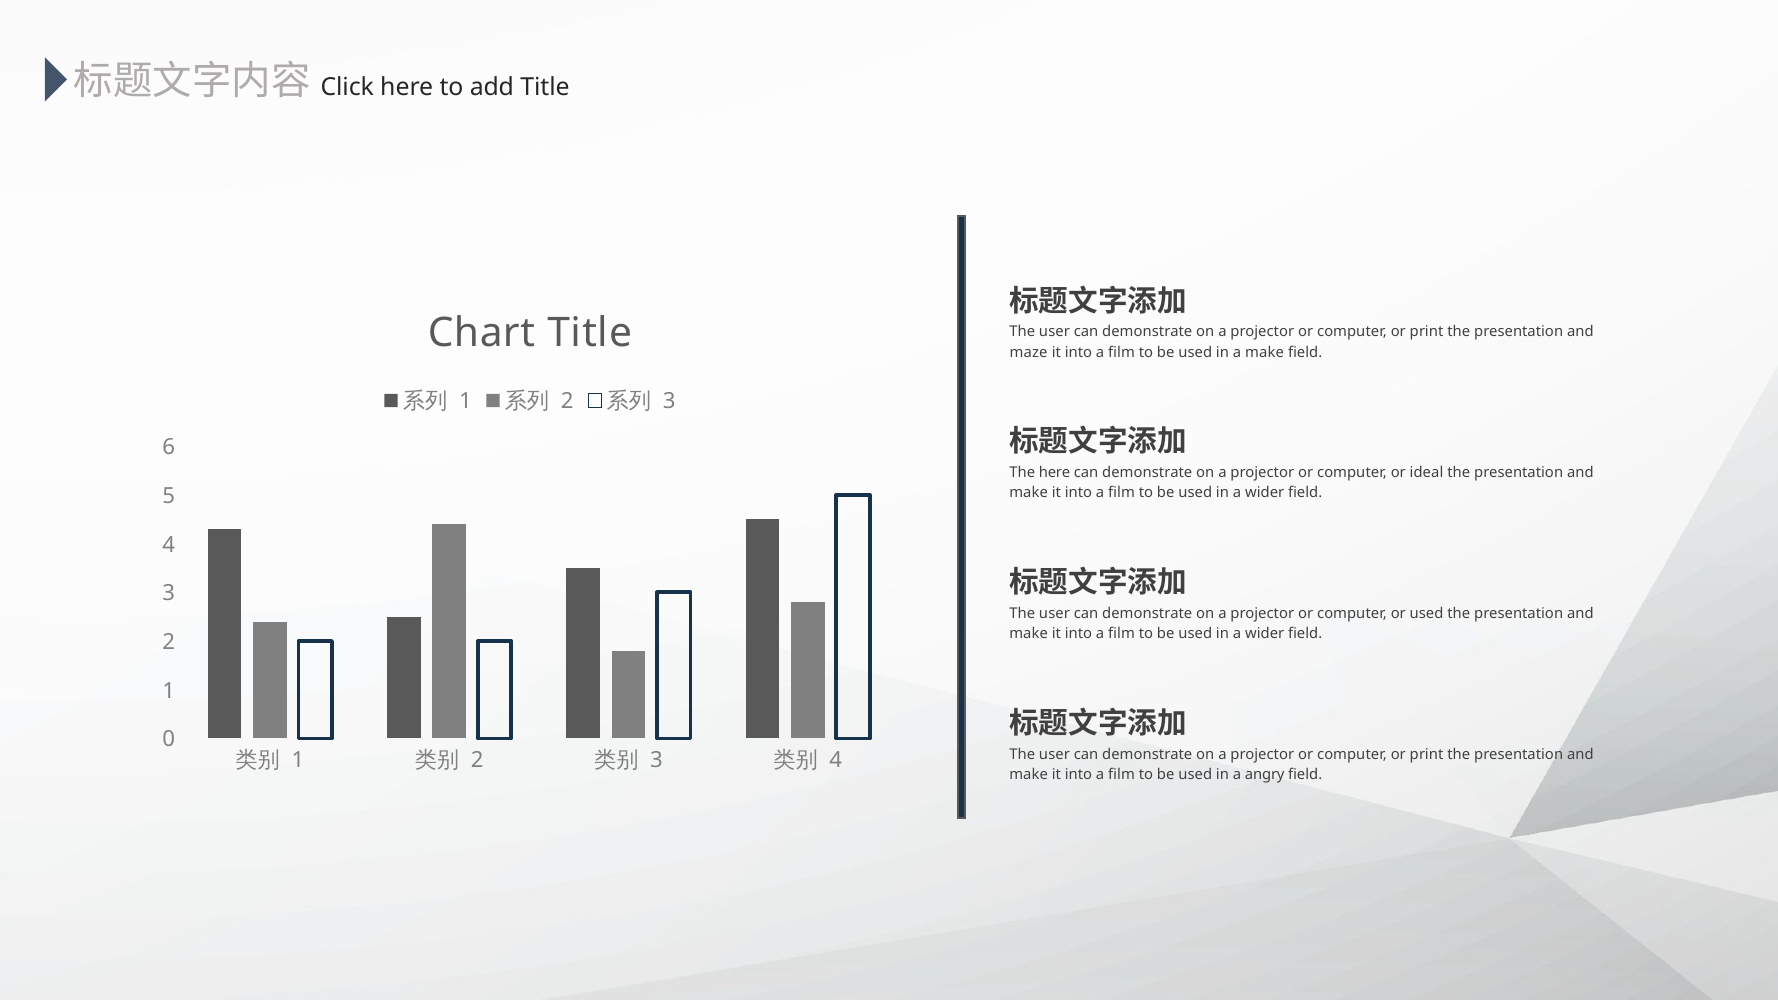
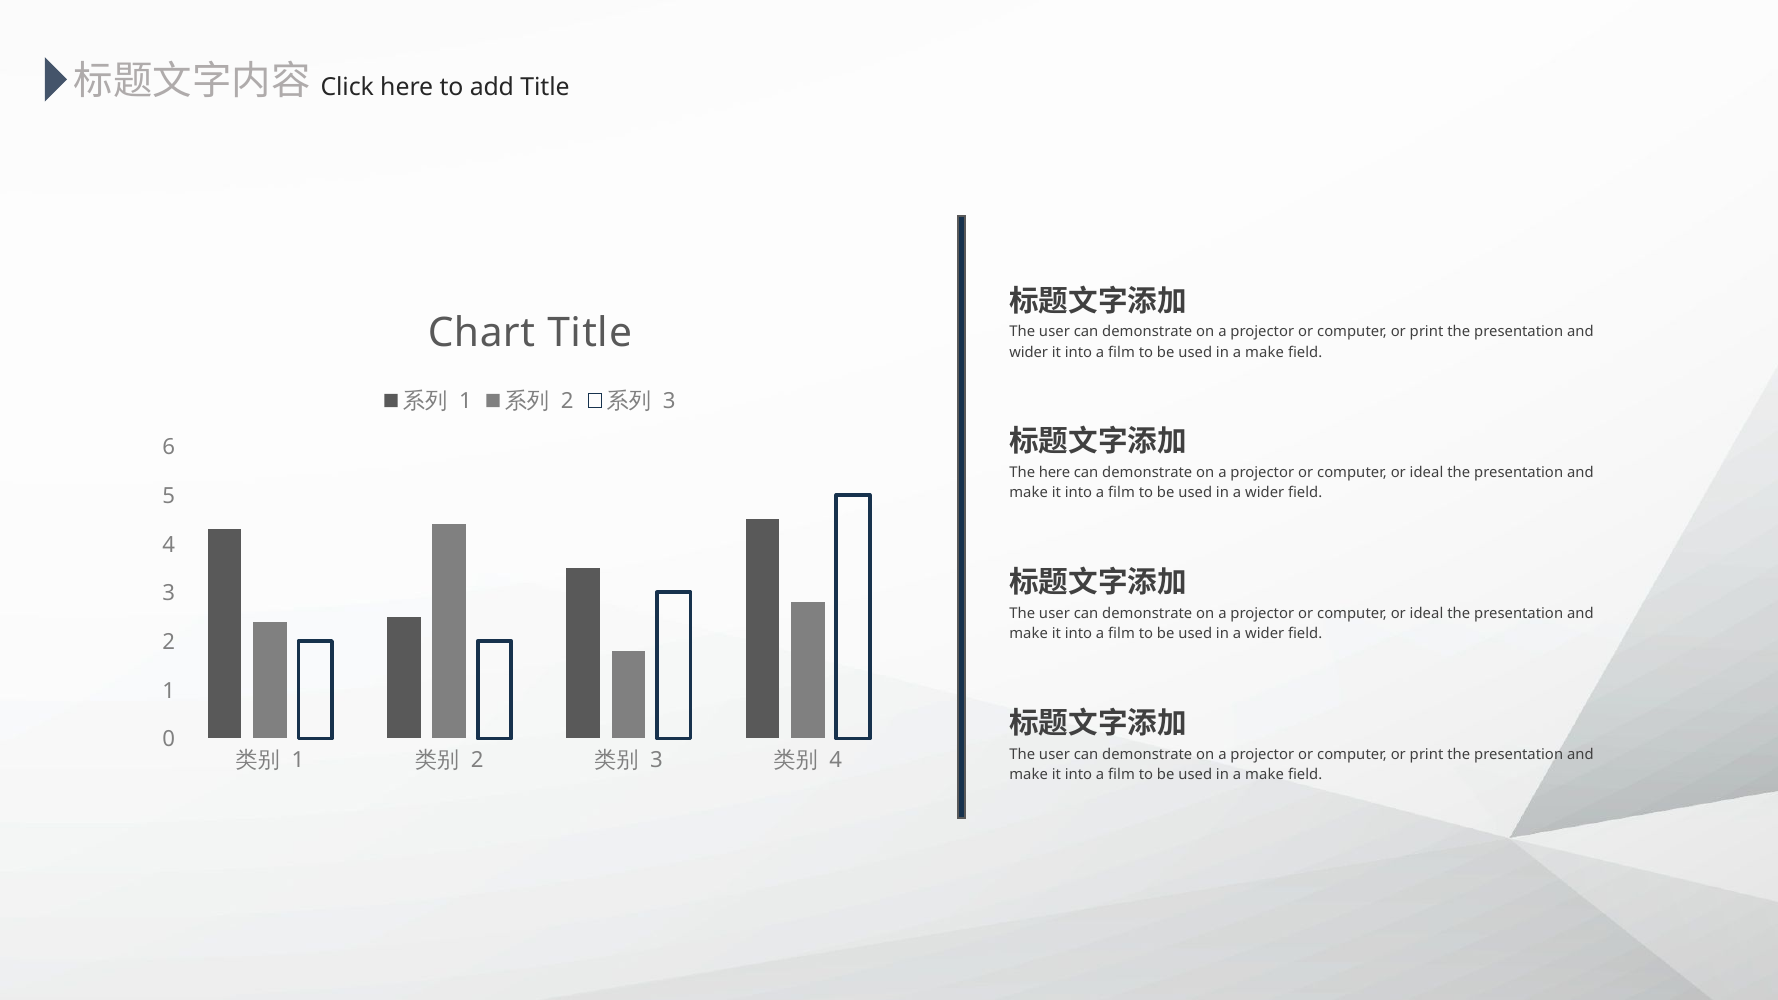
maze: maze -> wider (1029, 352)
used: used -> ideal (1427, 614)
angry: angry -> make (1265, 774)
